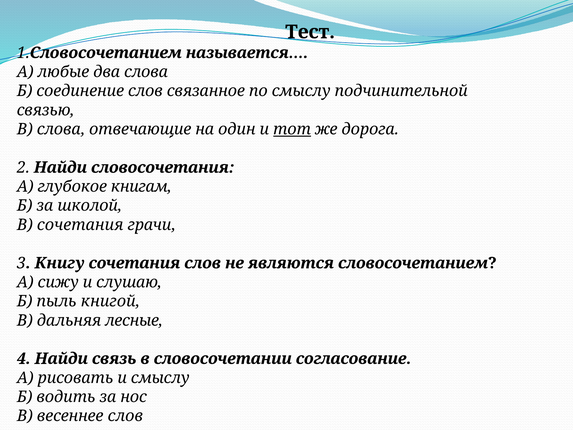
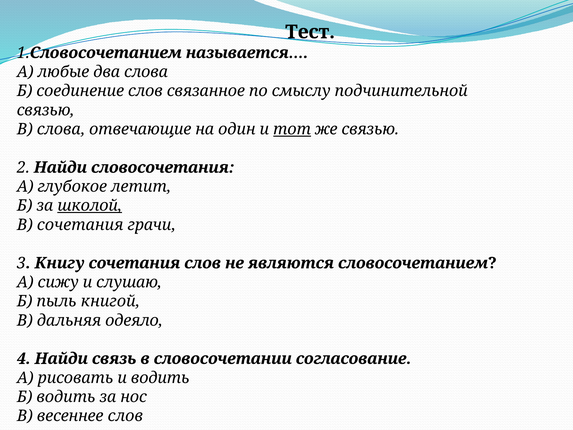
же дорога: дорога -> связью (370, 129)
книгам: книгам -> летит (141, 186)
школой underline: none -> present (90, 206)
лесные: лесные -> одеяло (134, 320)
и смыслу: смыслу -> водить (160, 378)
